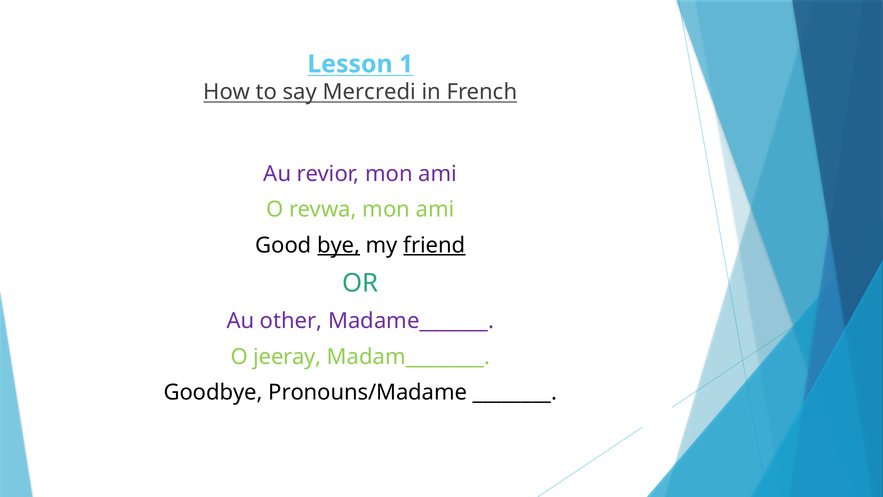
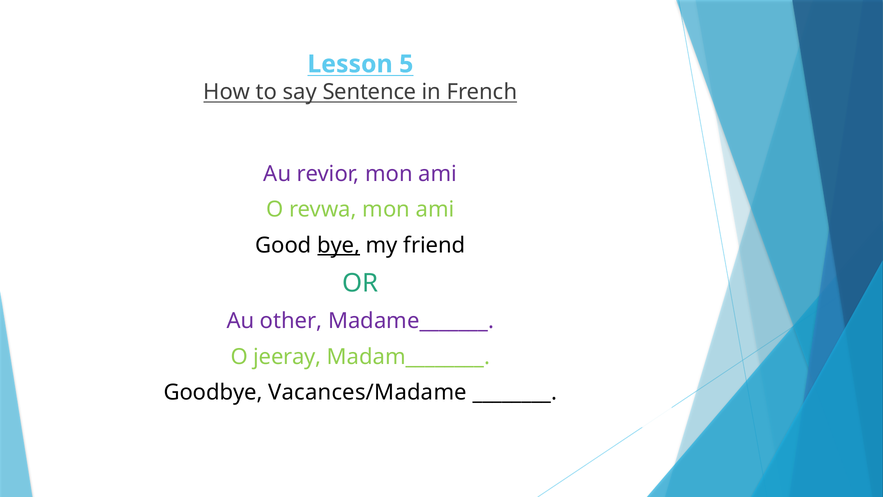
1: 1 -> 5 (406, 64)
Mercredi: Mercredi -> Sentence (369, 92)
friend underline: present -> none (434, 245)
Pronouns/Madame: Pronouns/Madame -> Vacances/Madame (368, 392)
